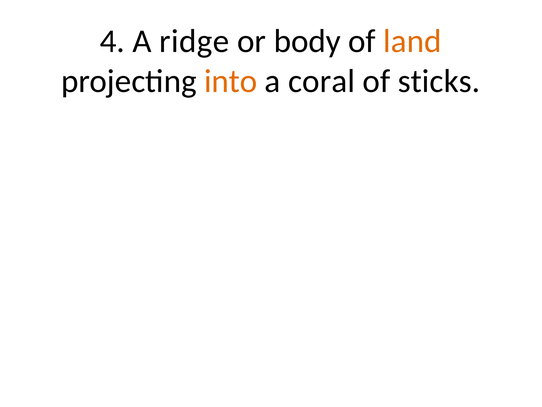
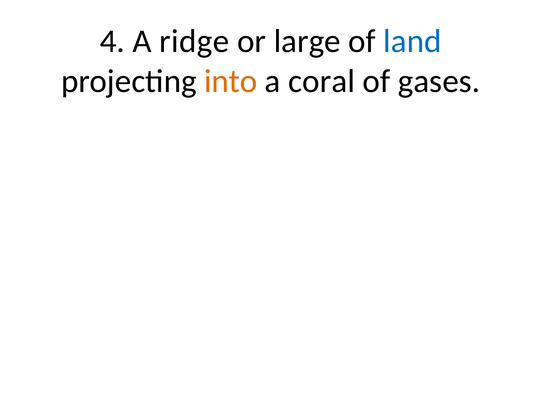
body: body -> large (307, 41)
land colour: orange -> blue (412, 41)
sticks: sticks -> gases (439, 81)
